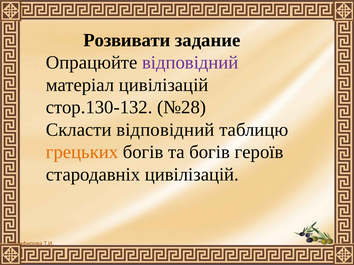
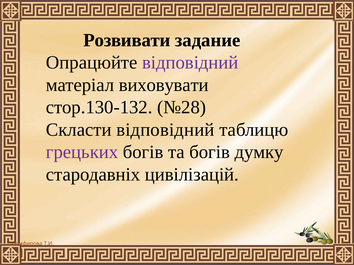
матеріал цивілізацій: цивілізацій -> виховувати (164, 85)
грецьких colour: orange -> purple (82, 152)
героїв: героїв -> думку (259, 152)
